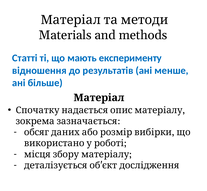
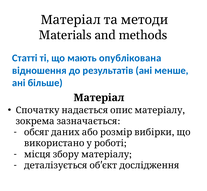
експерименту: експерименту -> опублікована (130, 58)
